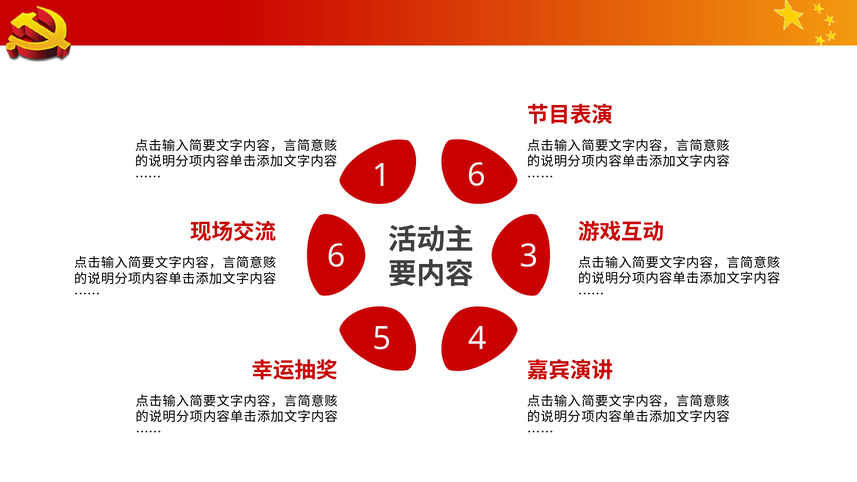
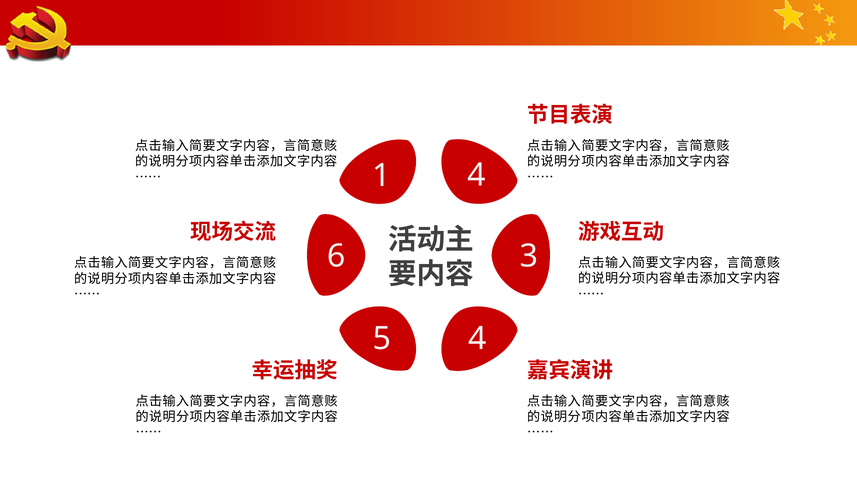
1 6: 6 -> 4 (476, 175)
